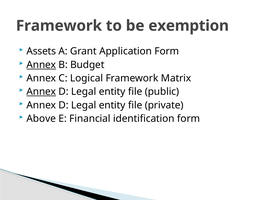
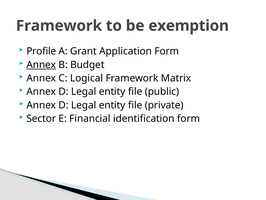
Assets: Assets -> Profile (41, 51)
Annex underline: present -> none (41, 91)
Above: Above -> Sector (41, 118)
